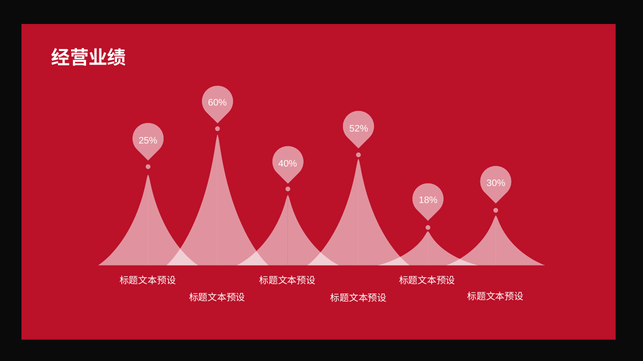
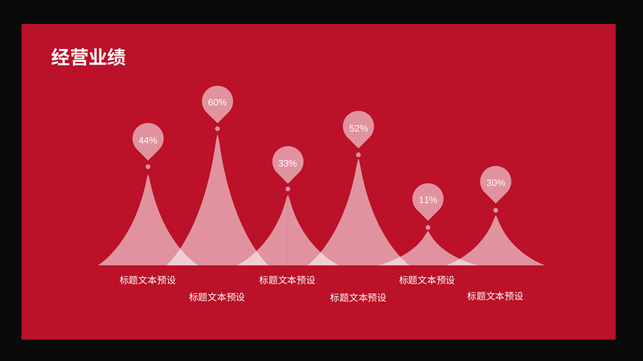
25%: 25% -> 44% (148, 141)
40%: 40% -> 33% (288, 164)
18%: 18% -> 11% (428, 201)
